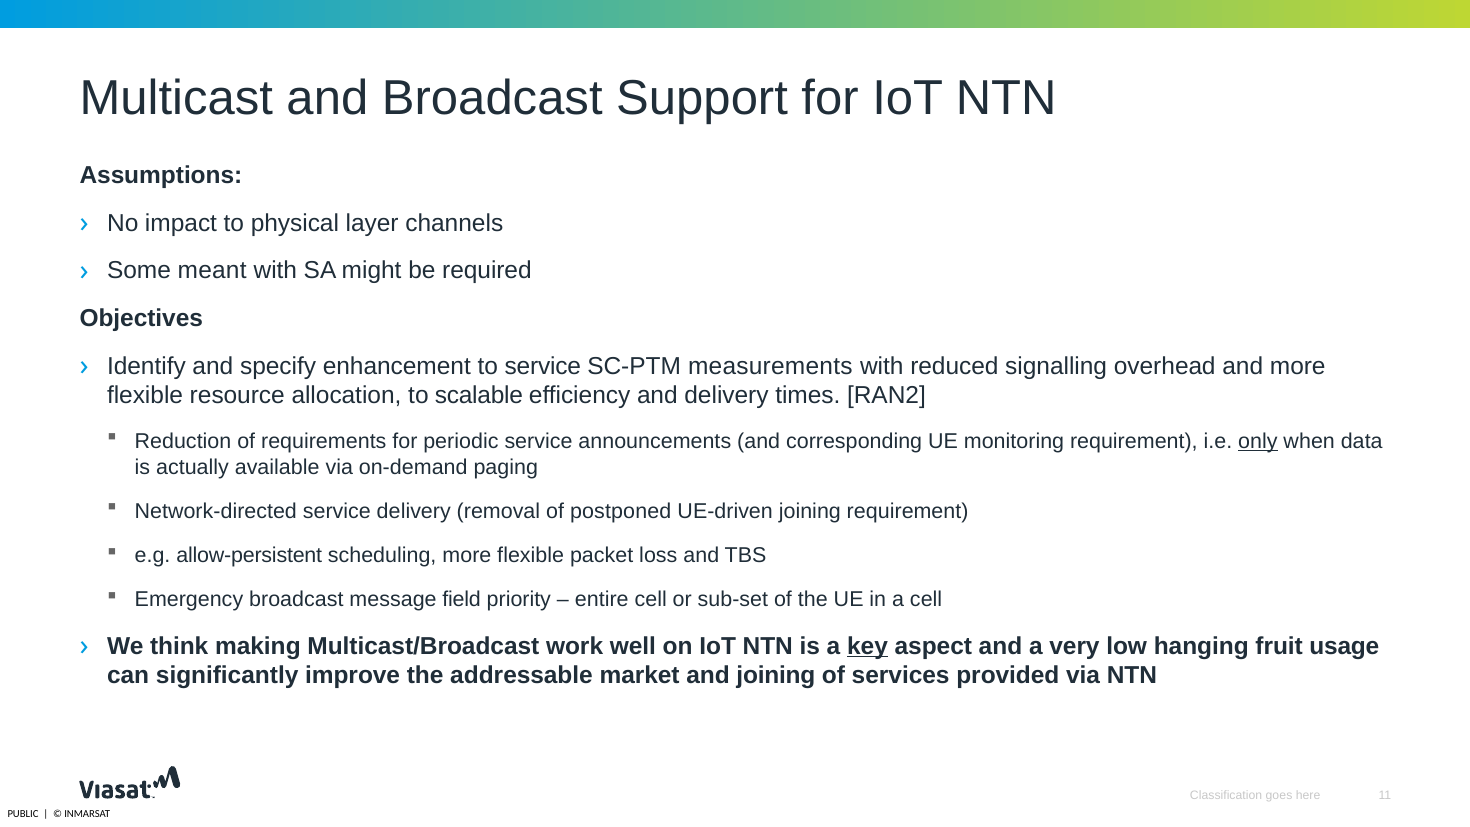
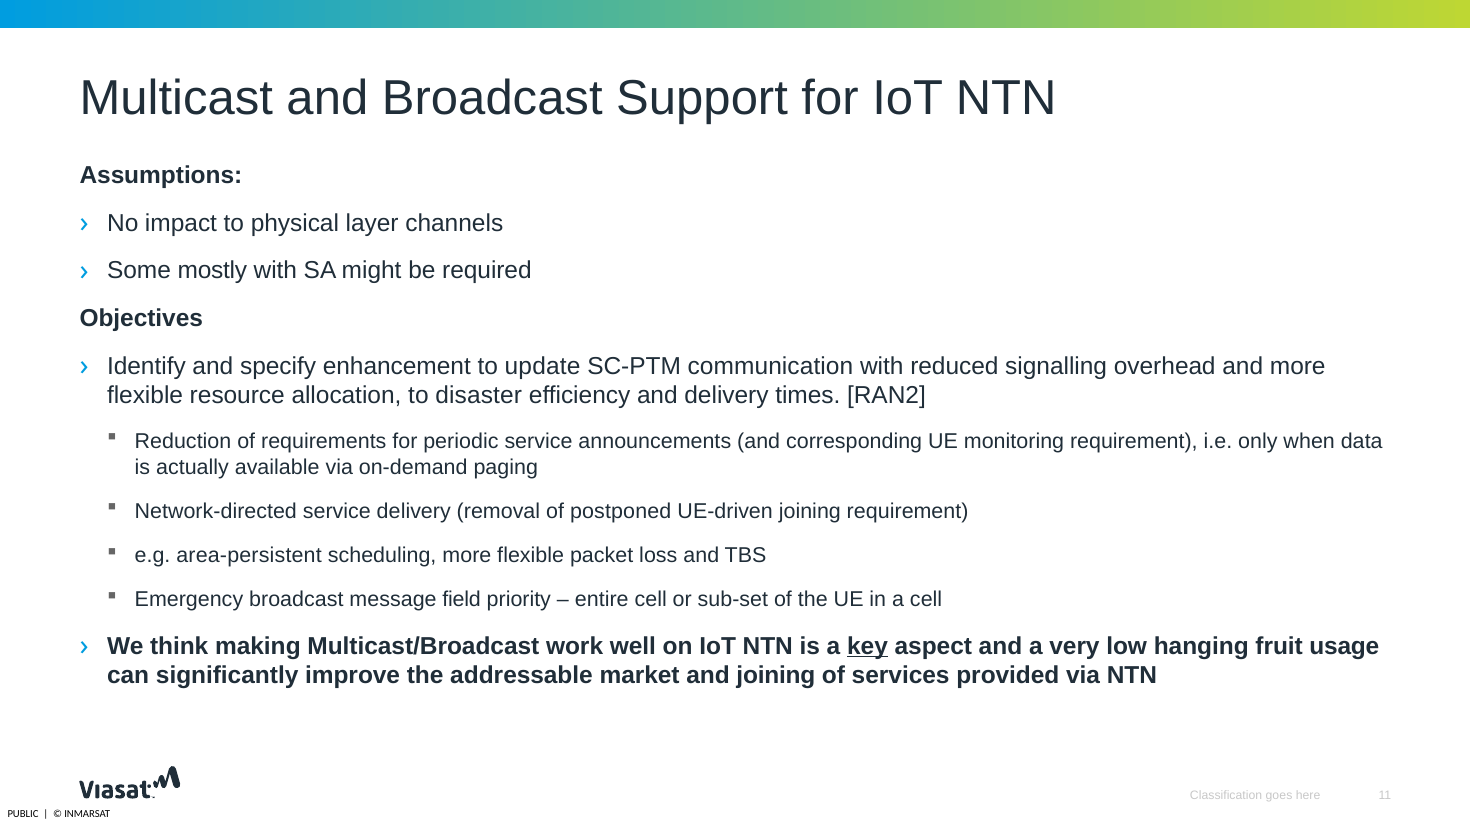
meant: meant -> mostly (212, 271)
to service: service -> update (543, 366)
measurements: measurements -> communication (770, 366)
scalable: scalable -> disaster (479, 396)
only underline: present -> none (1258, 441)
allow-persistent: allow-persistent -> area-persistent (249, 555)
